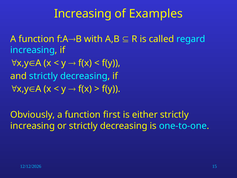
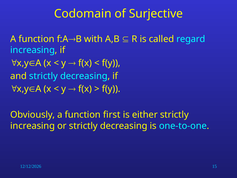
Increasing: Increasing -> Codomain (83, 14)
Examples: Examples -> Surjective (156, 14)
